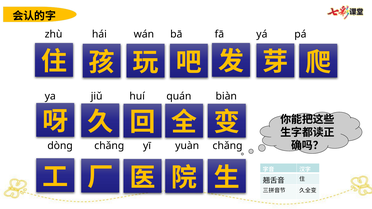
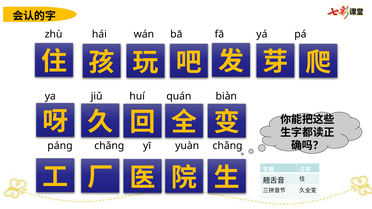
dòng: dòng -> páng (60, 146)
